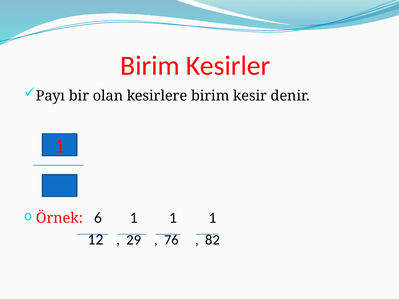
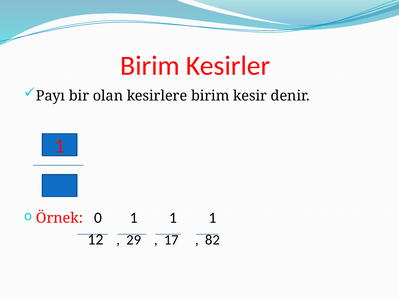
6: 6 -> 0 (98, 218)
76: 76 -> 17 (171, 240)
